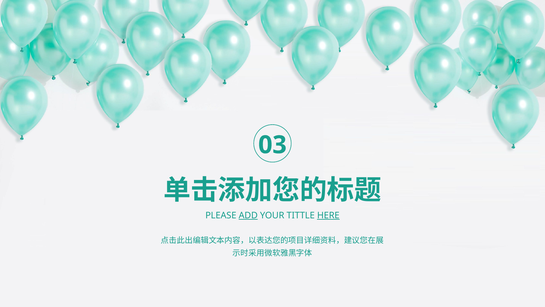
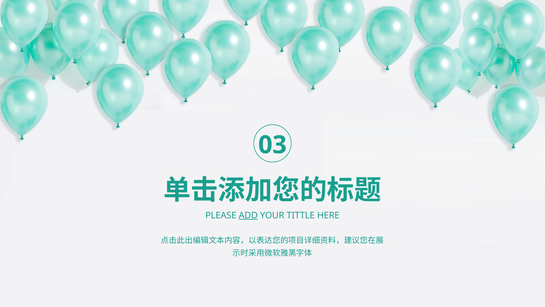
HERE underline: present -> none (328, 215)
